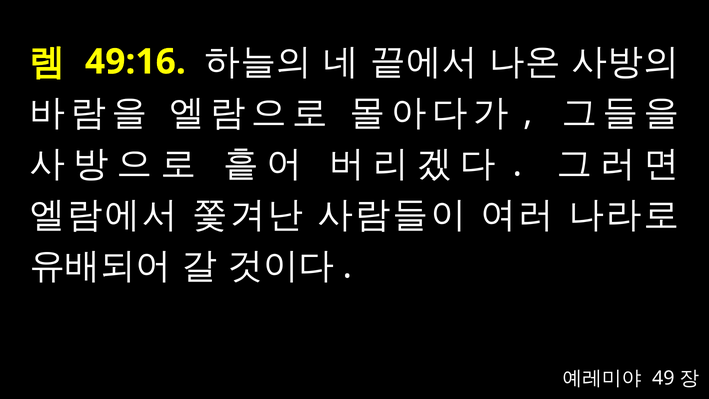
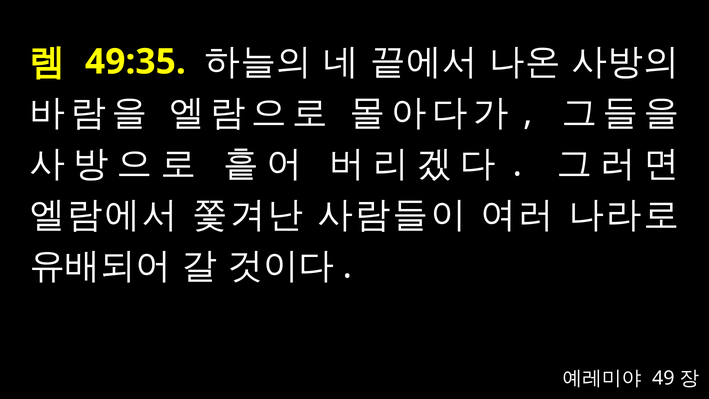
49:16: 49:16 -> 49:35 (135, 62)
